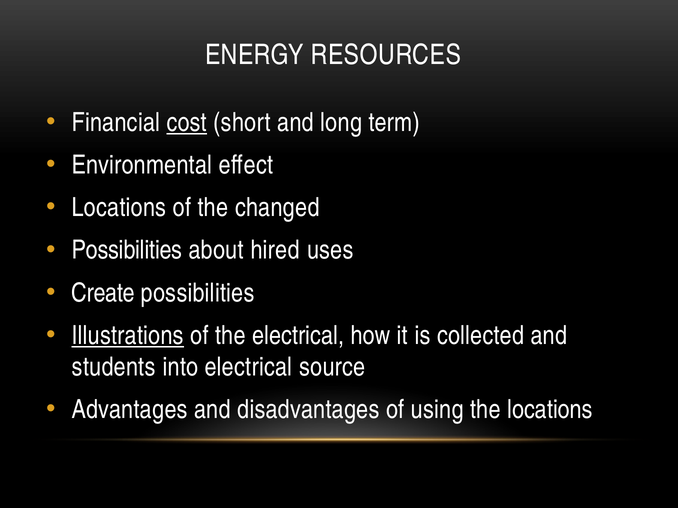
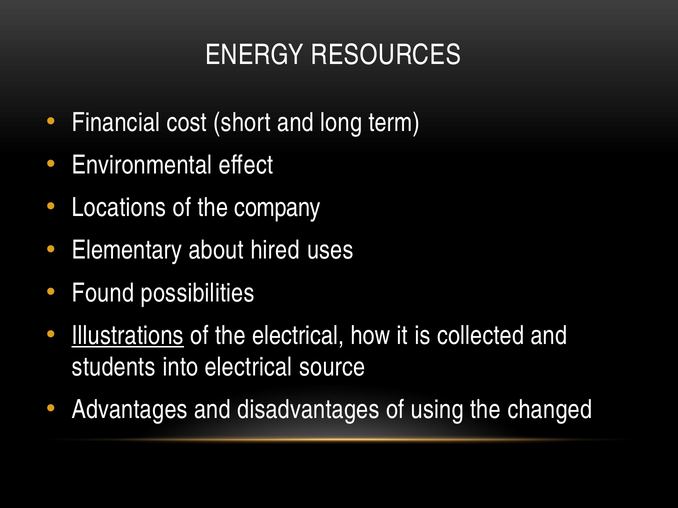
cost underline: present -> none (187, 123)
changed: changed -> company (278, 208)
Possibilities: Possibilities -> Elementary (127, 251)
Create: Create -> Found (103, 293)
the locations: locations -> changed (550, 410)
